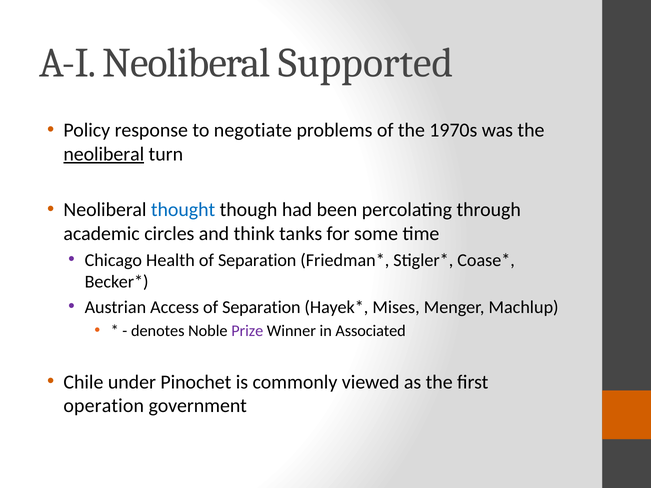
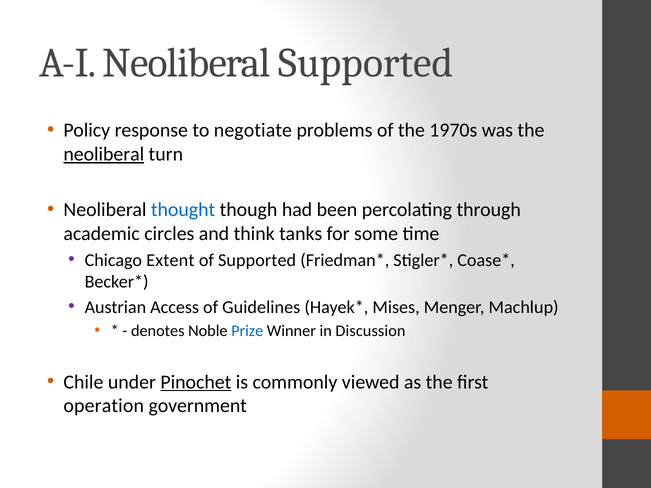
Health: Health -> Extent (170, 260)
Separation: Separation -> Supported (257, 260)
Separation: Separation -> Guidelines (261, 307)
Prize colour: purple -> blue (247, 331)
Associated: Associated -> Discussion (370, 331)
Pinochet underline: none -> present (196, 382)
